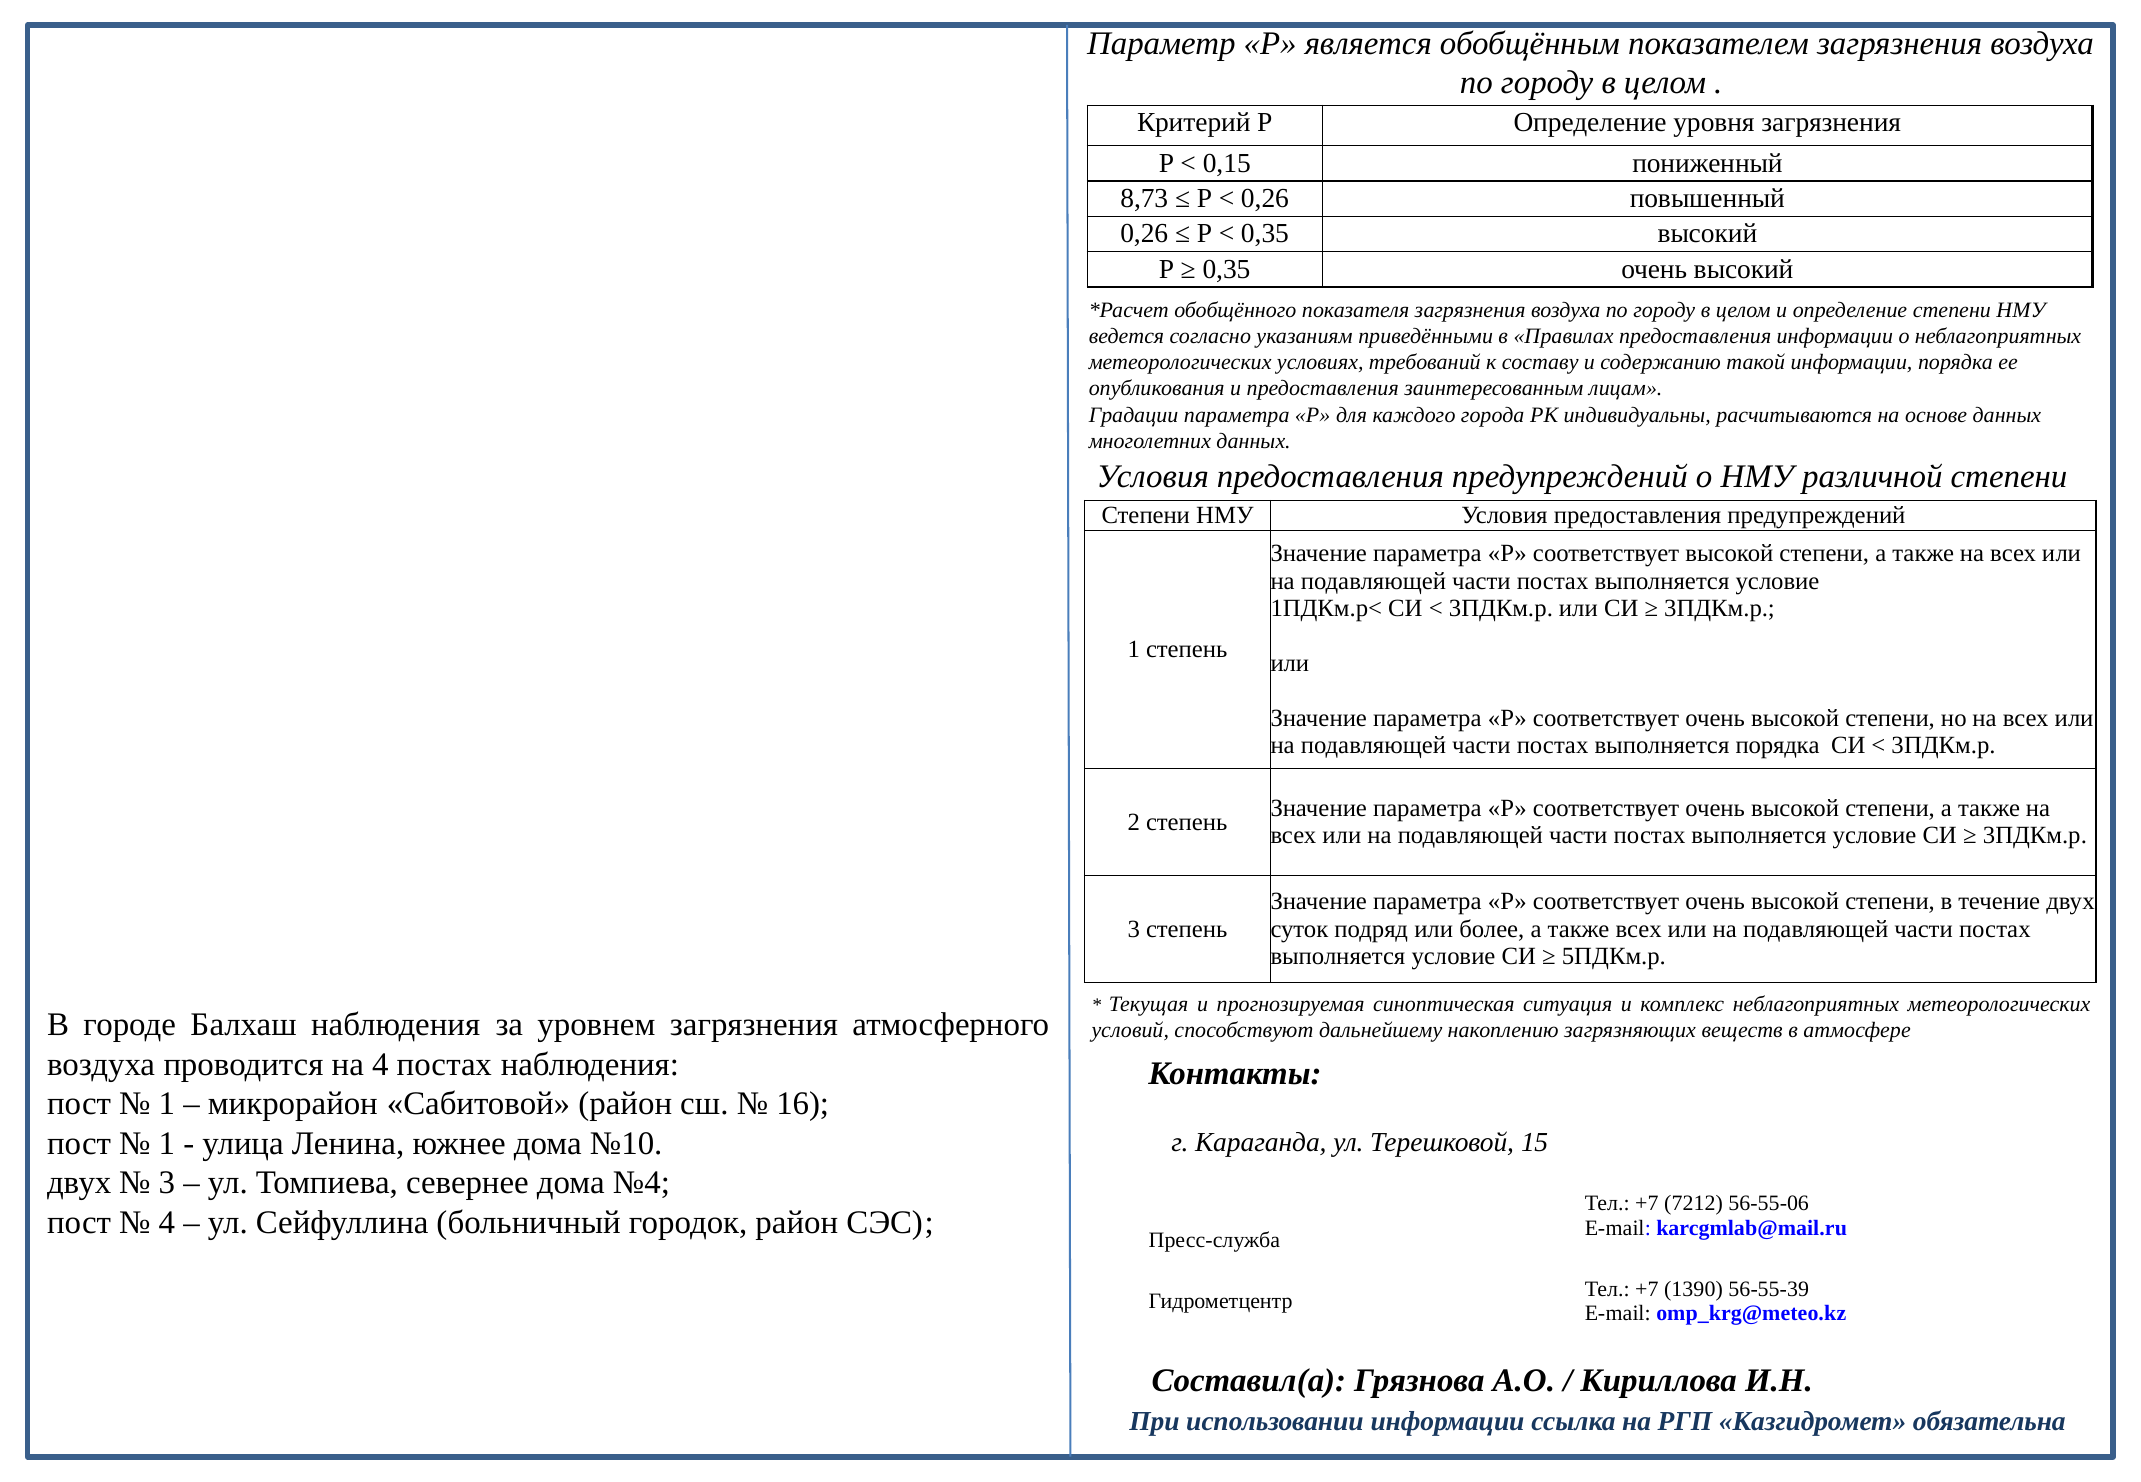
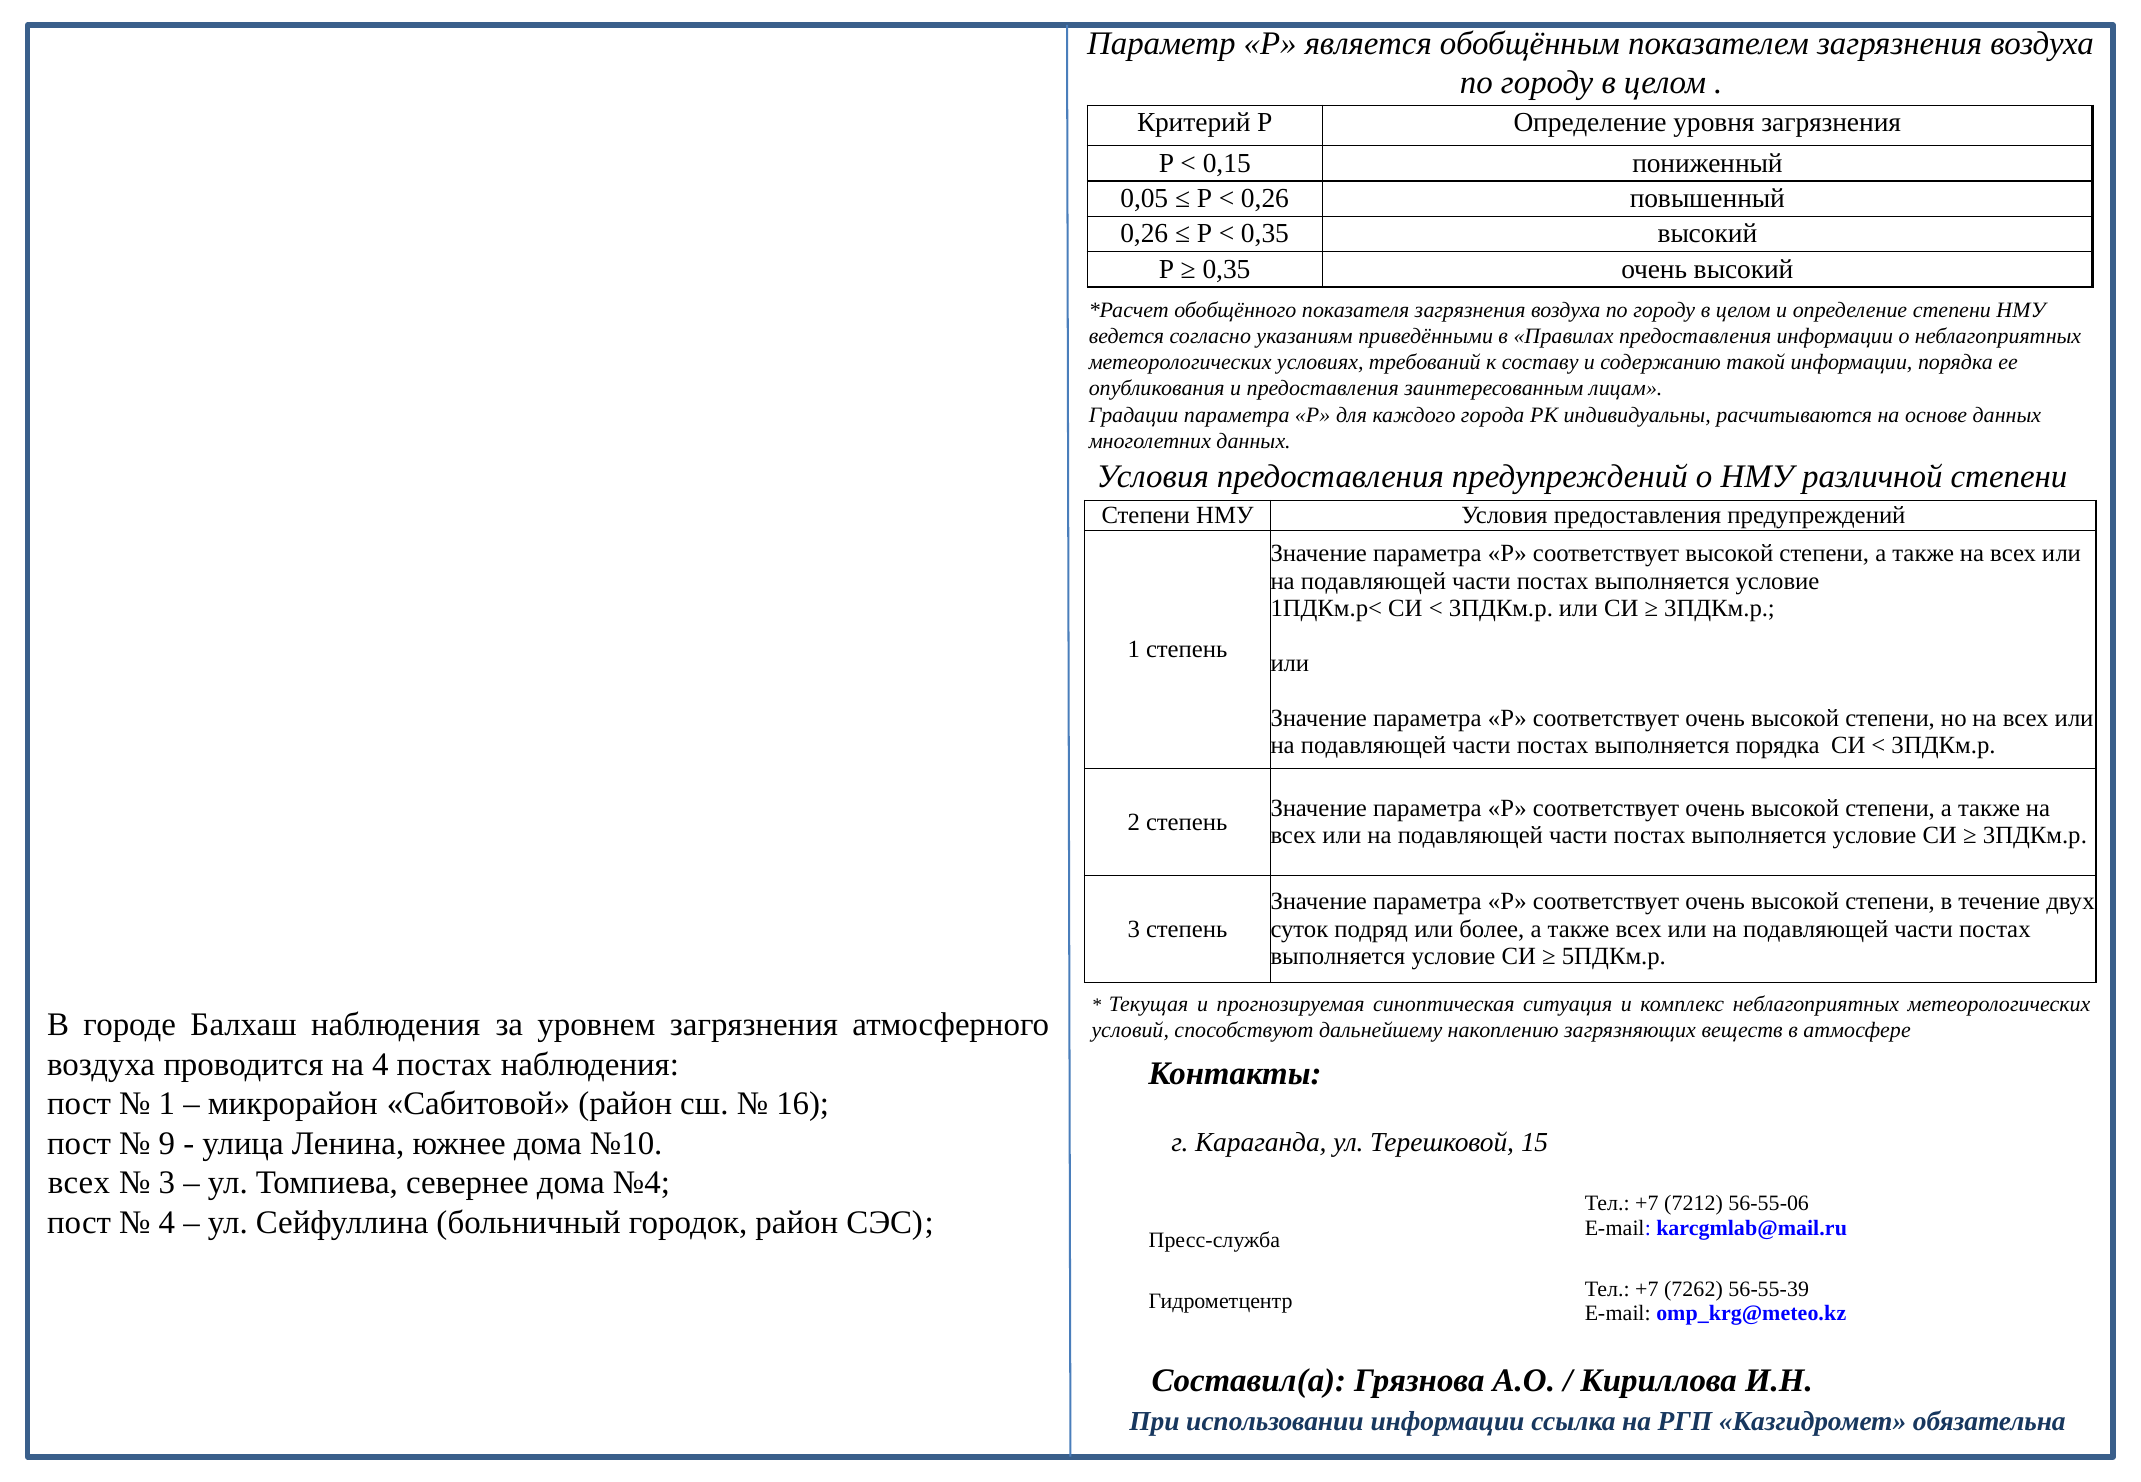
8,73: 8,73 -> 0,05 (1144, 198)
1: 1 -> 9 (167, 1143)
двух: двух -> всех (79, 1183)
1390: 1390 -> 7262 (1693, 1289)
